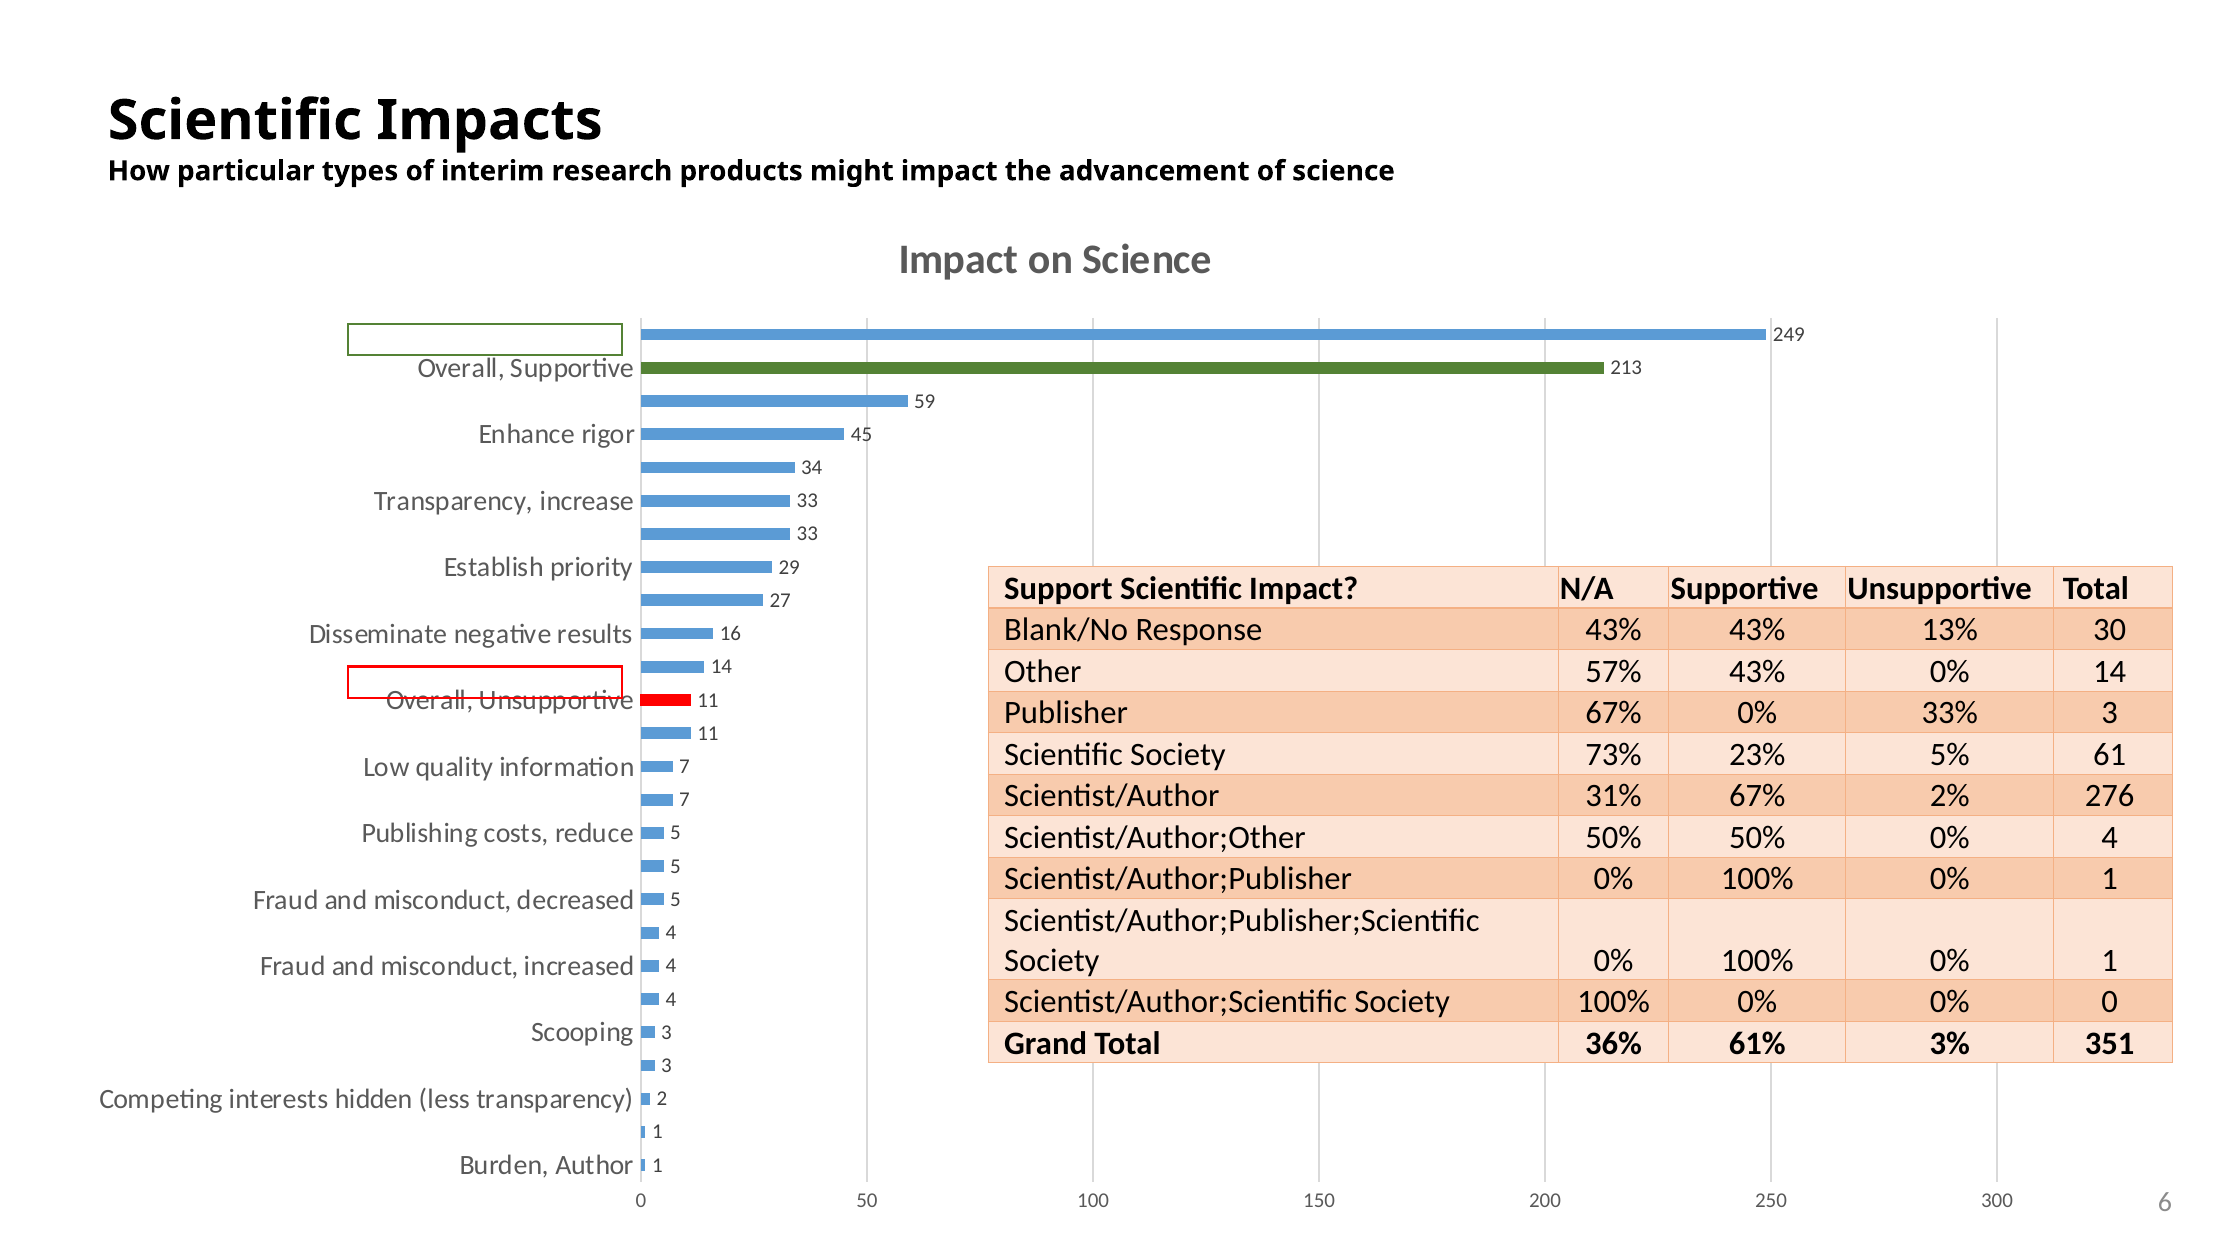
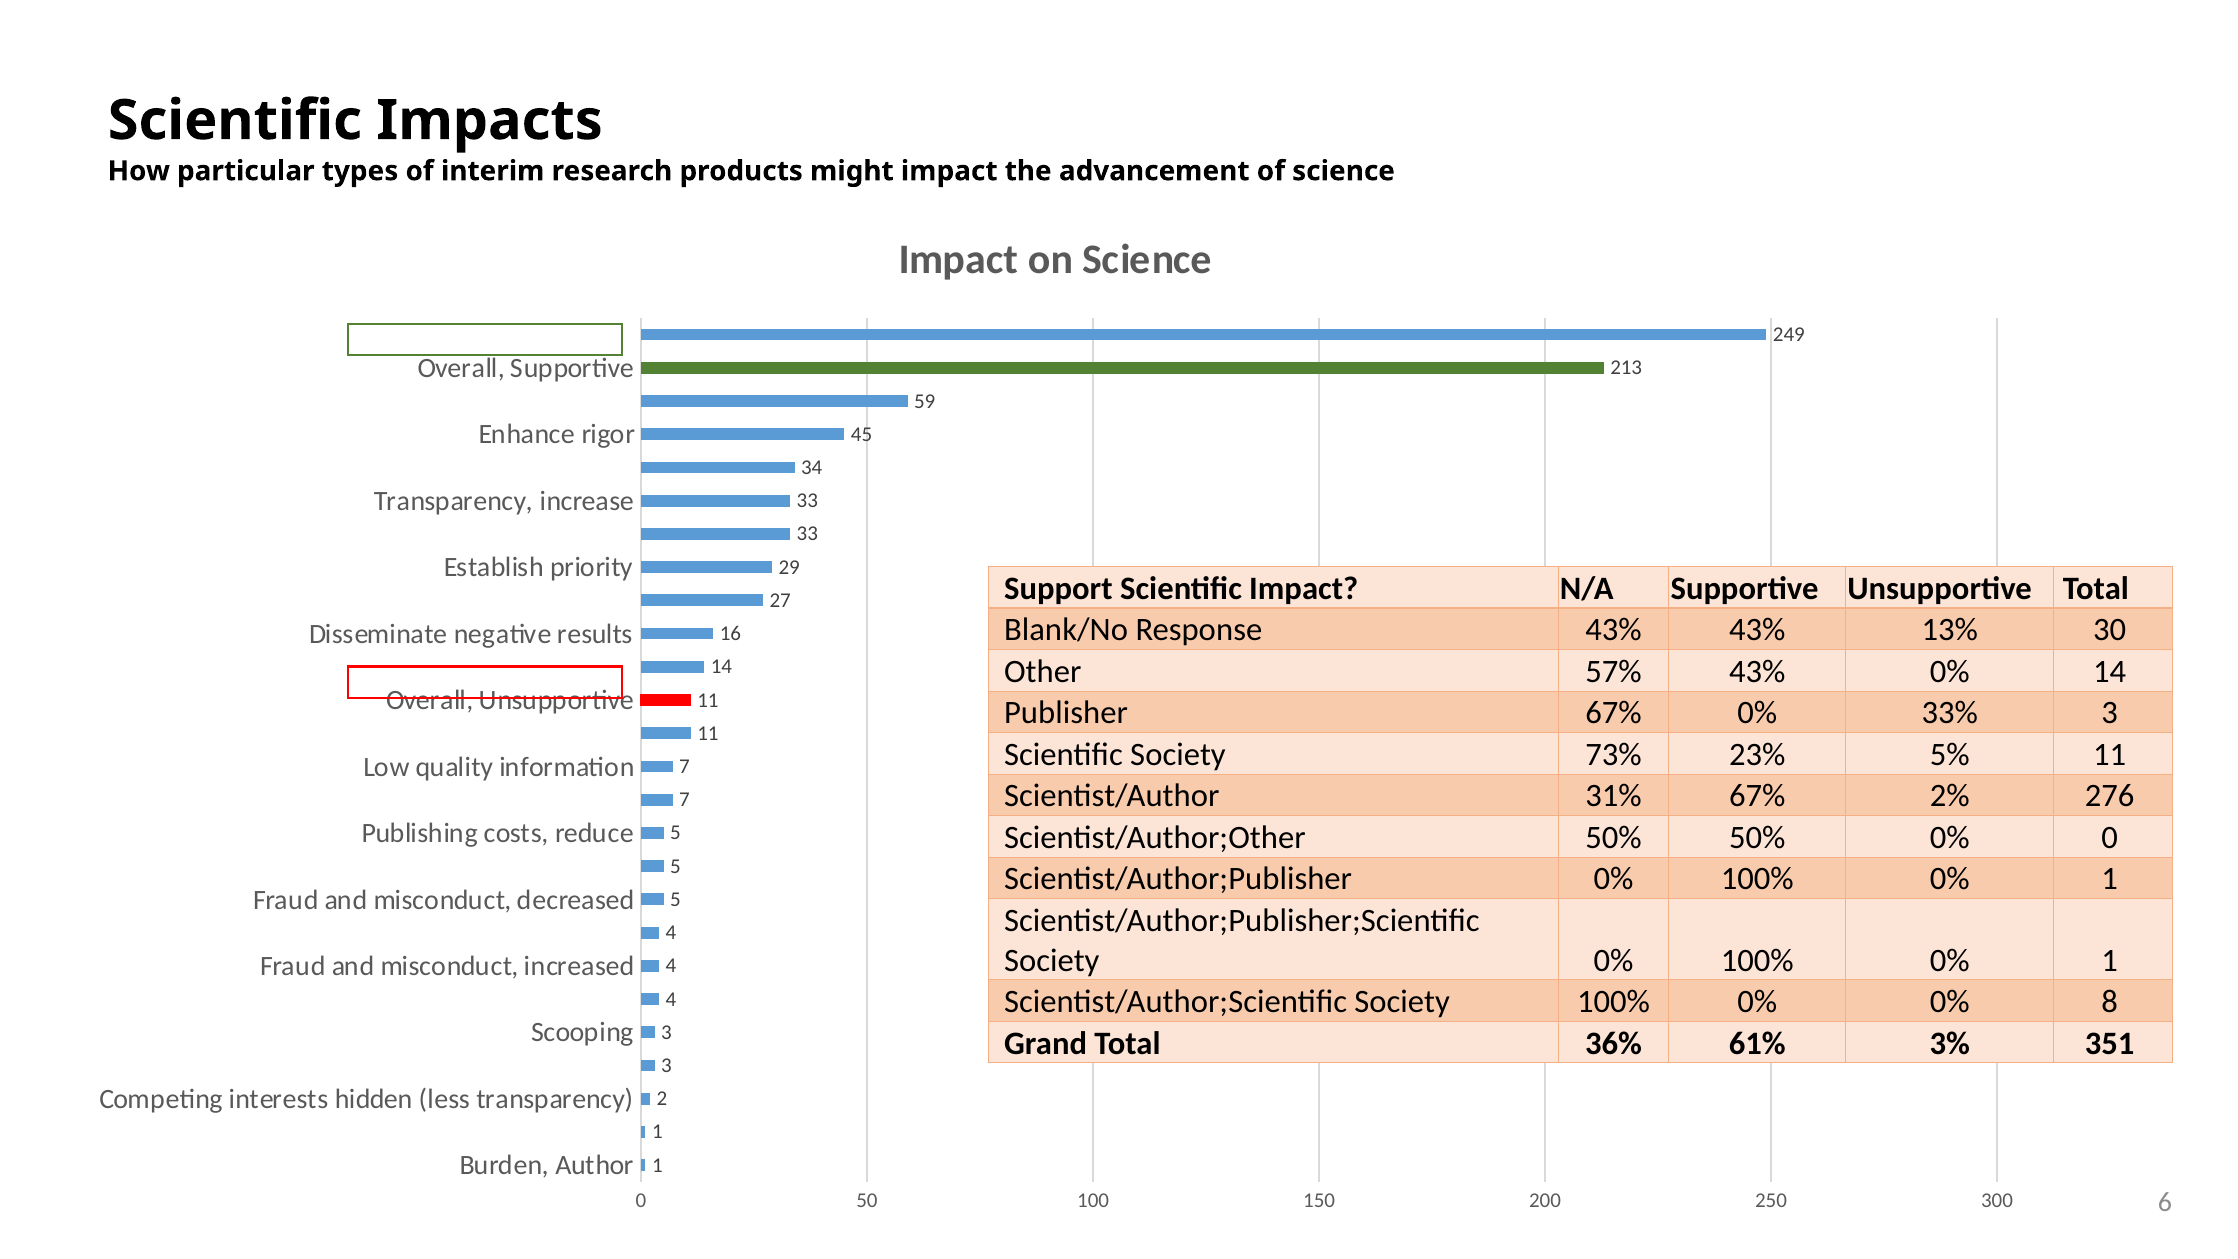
5% 61: 61 -> 11 (2110, 755)
0% 4: 4 -> 0 (2110, 838)
0% 0: 0 -> 8 (2110, 1002)
